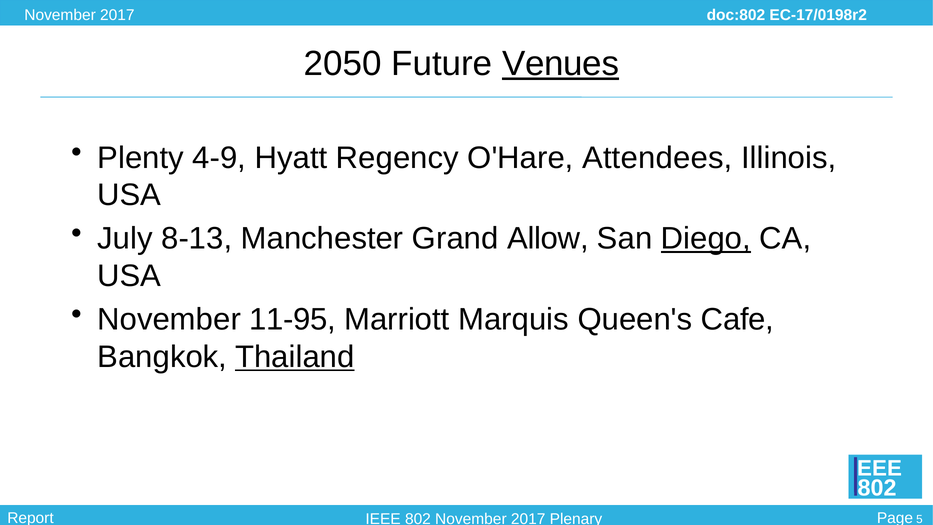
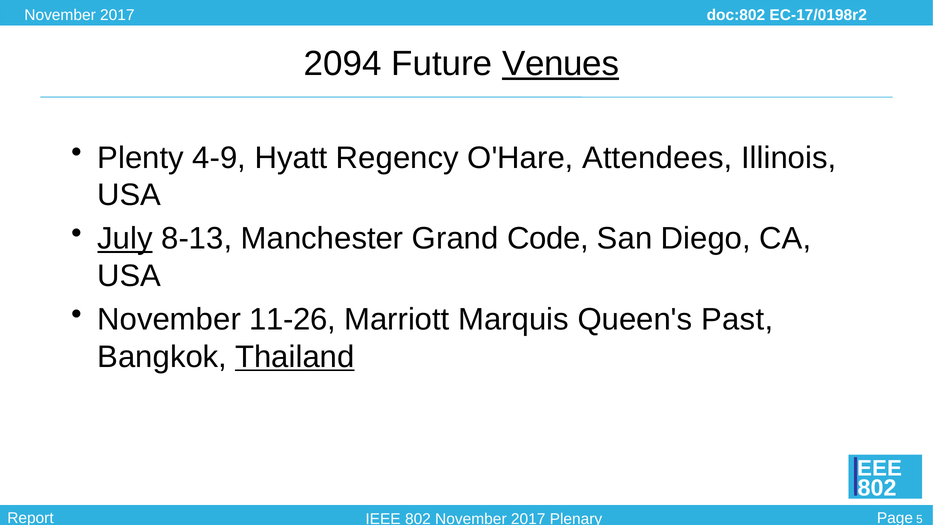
2050: 2050 -> 2094 (343, 64)
July underline: none -> present (125, 239)
Allow: Allow -> Code (548, 239)
Diego underline: present -> none (706, 239)
11-95: 11-95 -> 11-26 (293, 319)
Cafe: Cafe -> Past (737, 319)
